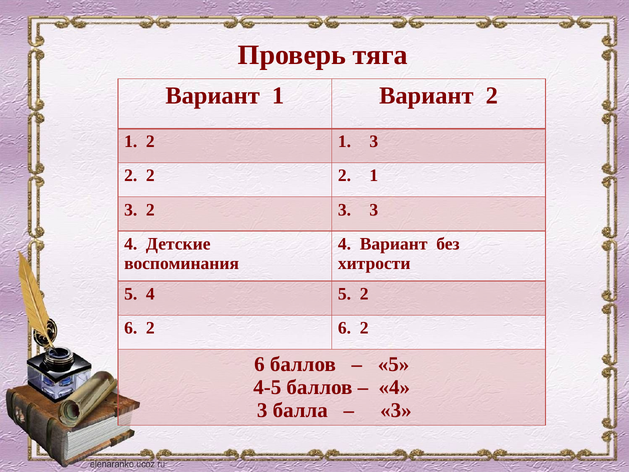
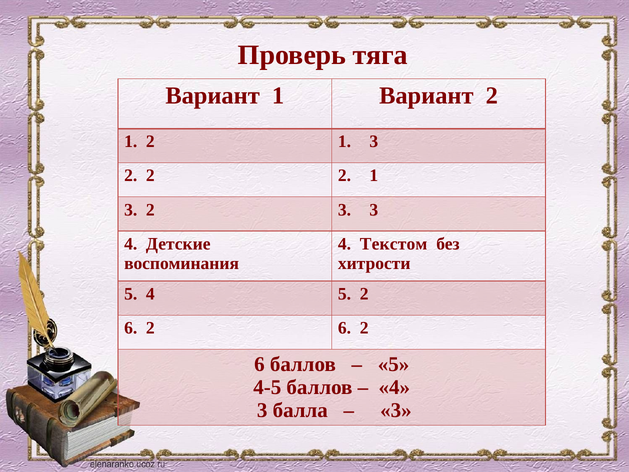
4 Вариант: Вариант -> Текстом (394, 244)
